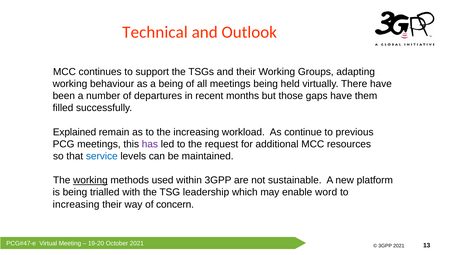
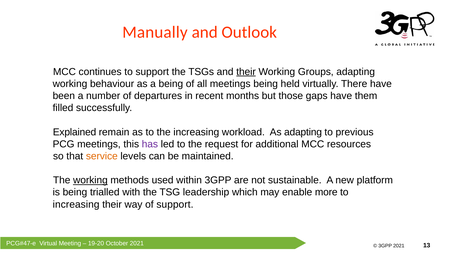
Technical: Technical -> Manually (155, 32)
their underline: none -> present (246, 72)
As continue: continue -> adapting (303, 132)
service colour: blue -> orange (102, 156)
word: word -> more (326, 192)
of concern: concern -> support (175, 204)
